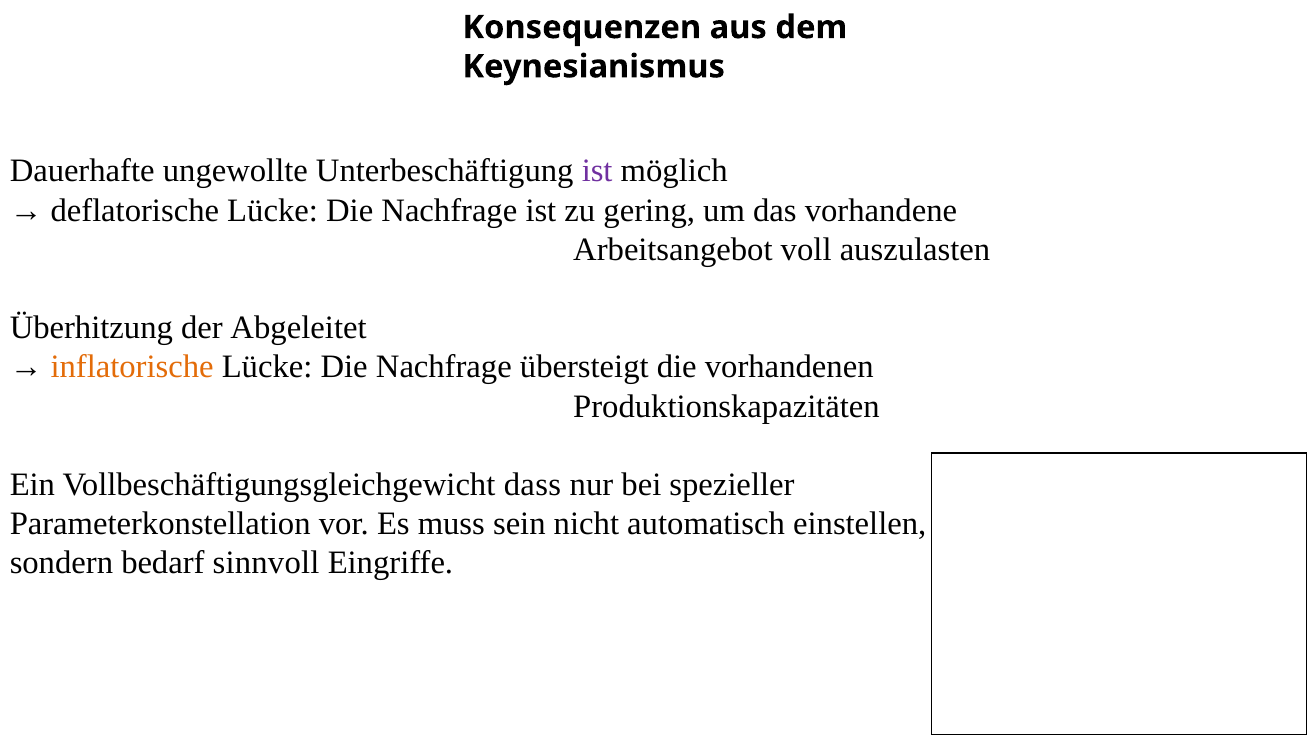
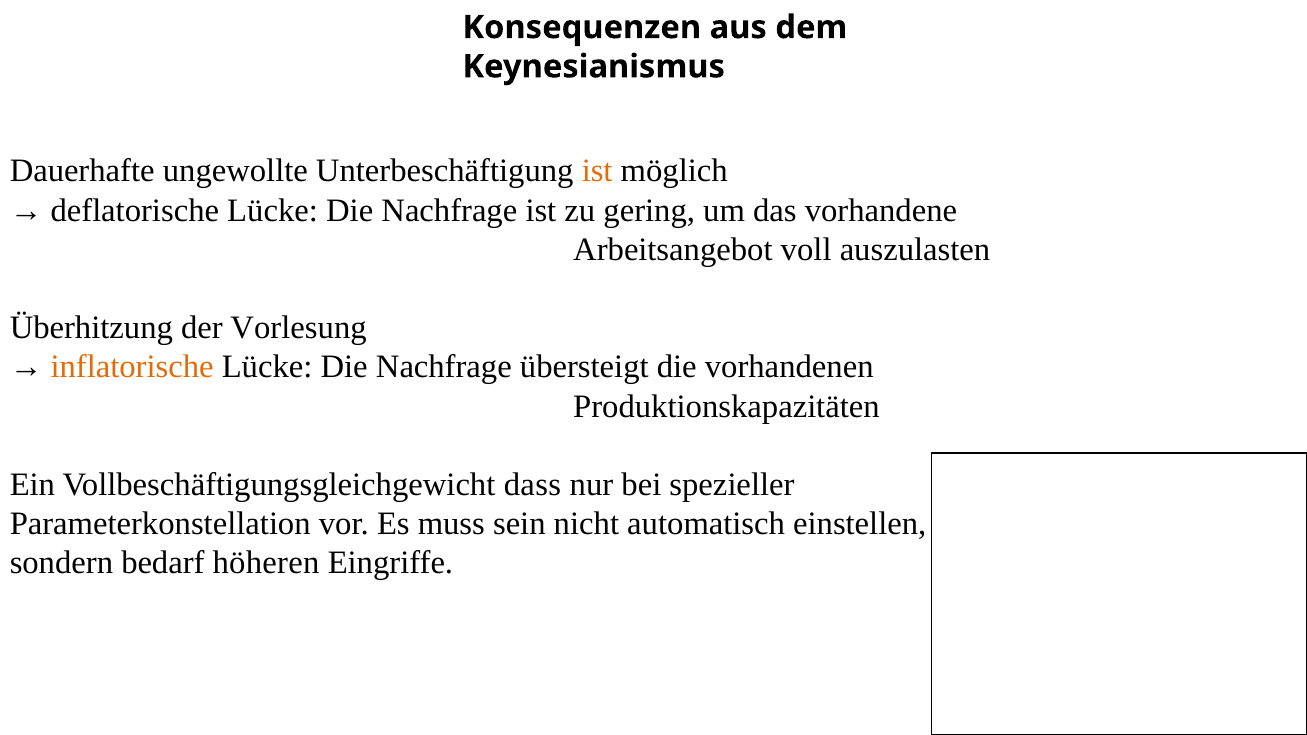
ist colour: purple -> orange (597, 171)
Abgeleitet: Abgeleitet -> Vorlesung (299, 328)
sinnvoll: sinnvoll -> höheren (266, 563)
